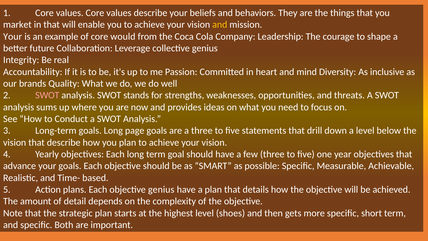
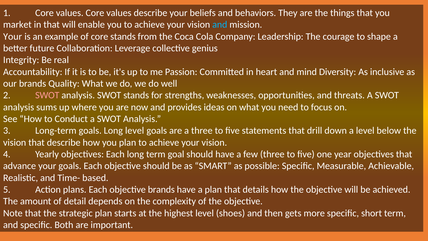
and colour: yellow -> light blue (220, 25)
core would: would -> stands (123, 36)
Long page: page -> level (135, 131)
objective genius: genius -> brands (161, 189)
